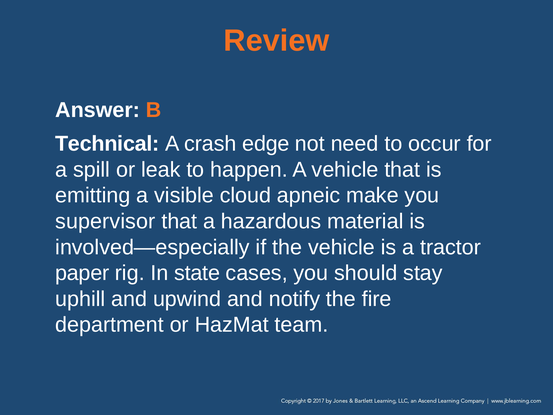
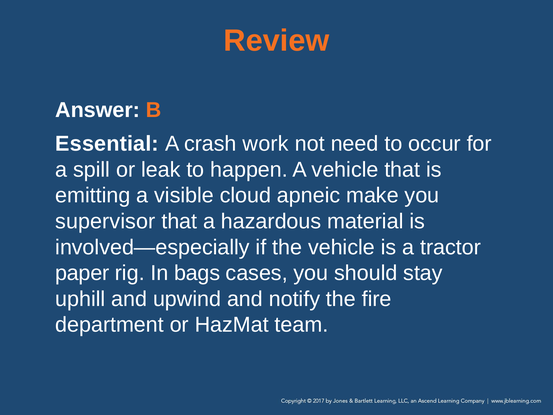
Technical: Technical -> Essential (107, 144)
edge: edge -> work (266, 144)
state: state -> bags (197, 273)
